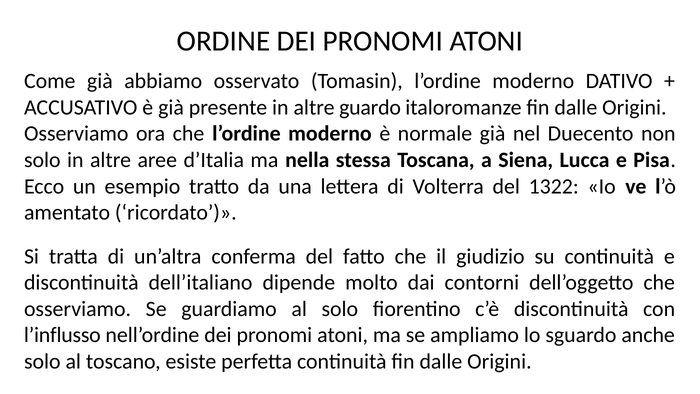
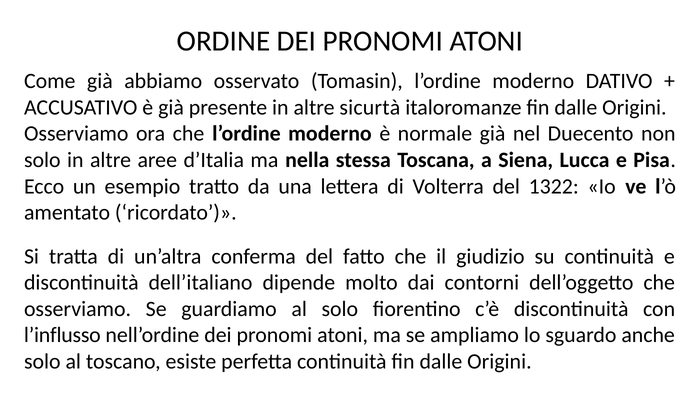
guardo: guardo -> sicurtà (370, 107)
